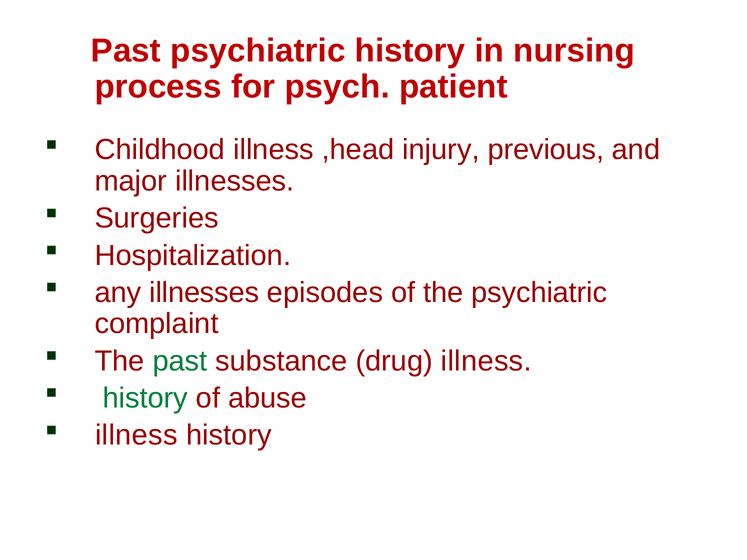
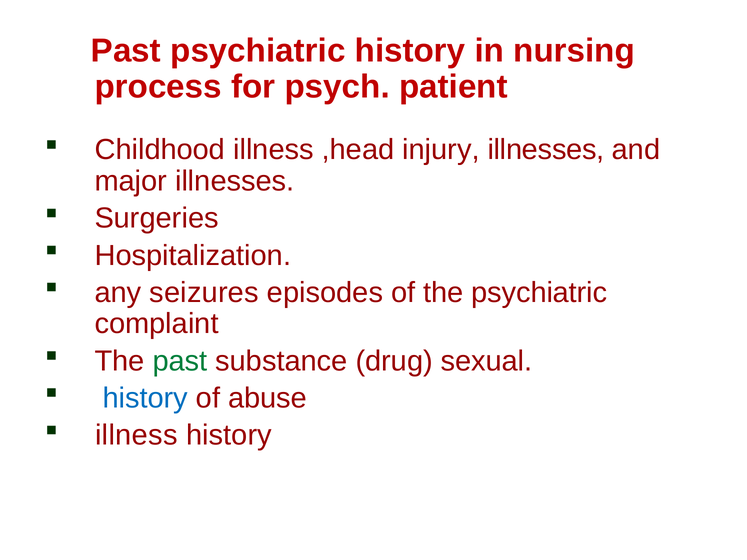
injury previous: previous -> illnesses (546, 150)
any illnesses: illnesses -> seizures (204, 293)
drug illness: illness -> sexual (487, 361)
history colour: green -> blue (145, 398)
